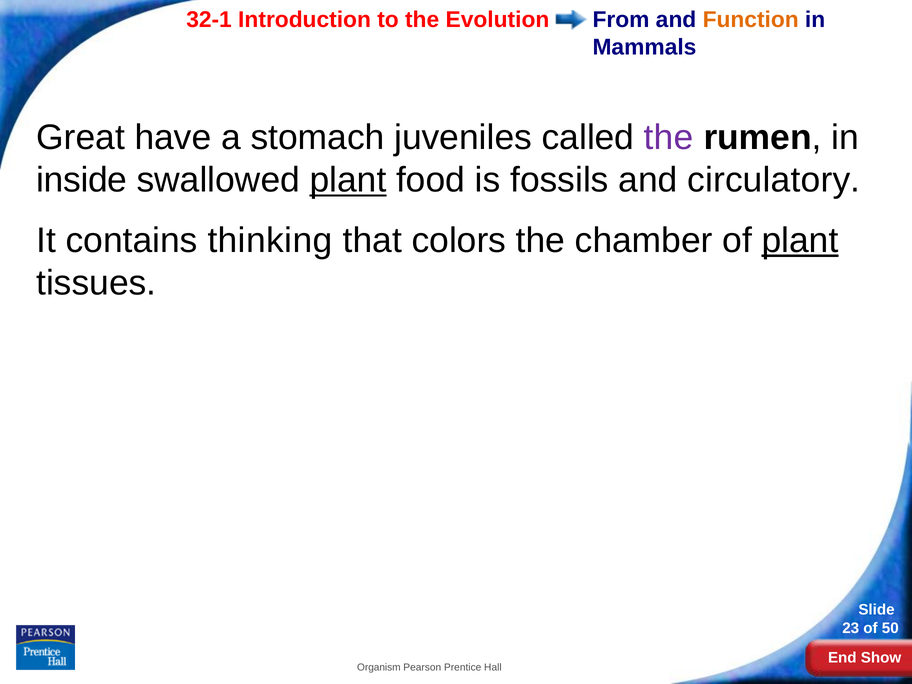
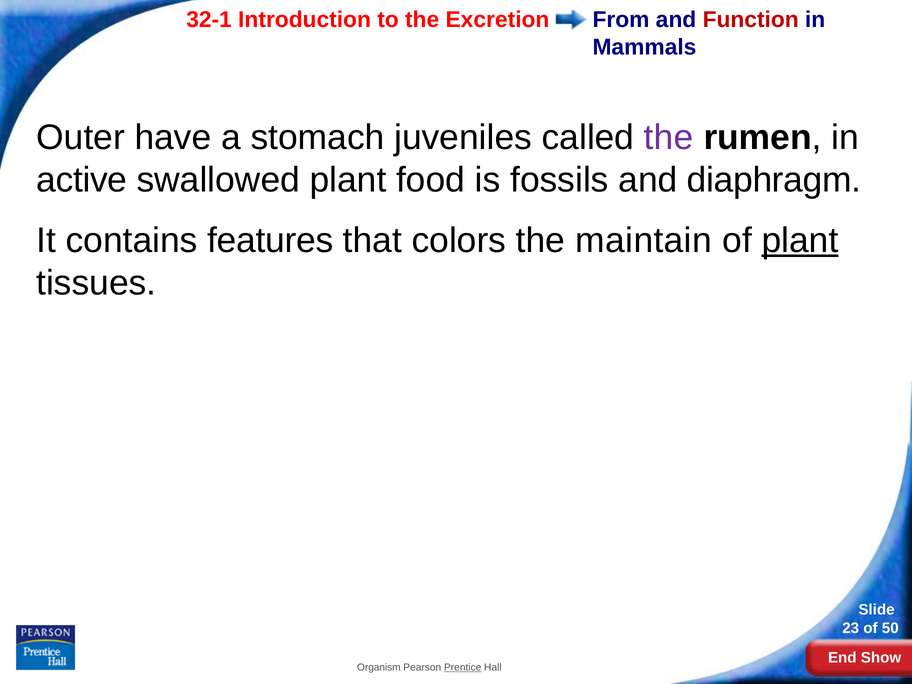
Evolution: Evolution -> Excretion (497, 20)
Function colour: orange -> red (751, 20)
Great: Great -> Outer (81, 138)
inside: inside -> active (82, 180)
plant underline: present -> none (348, 180)
circulatory: circulatory -> diaphragm (774, 180)
thinking: thinking -> features (270, 240)
chamber: chamber -> maintain (644, 240)
Prentice underline: none -> present (463, 667)
